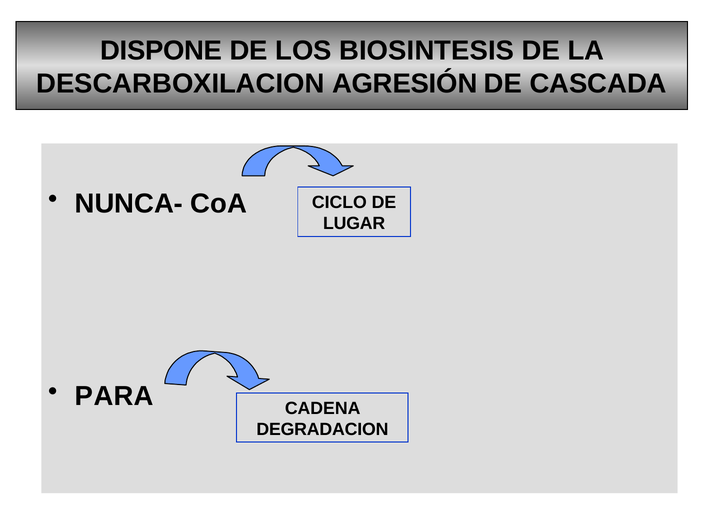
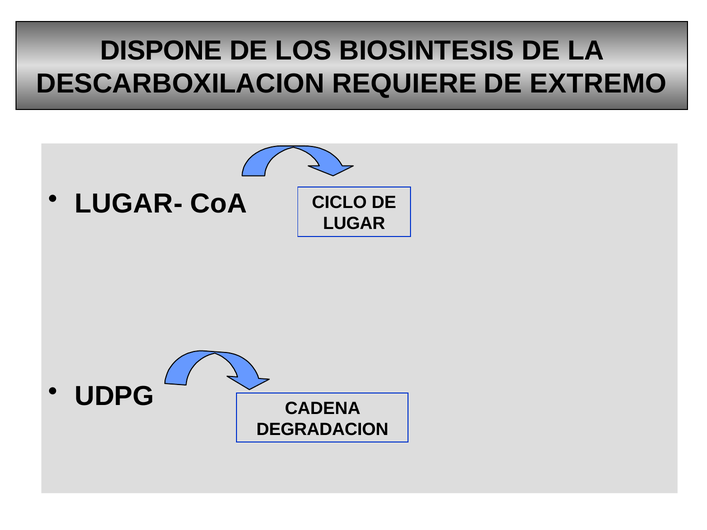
AGRESIÓN: AGRESIÓN -> REQUIERE (405, 84)
CASCADA: CASCADA -> EXTREMO (598, 84)
NUNCA-: NUNCA- -> LUGAR- (129, 204)
PARA: PARA -> UDPG (114, 396)
